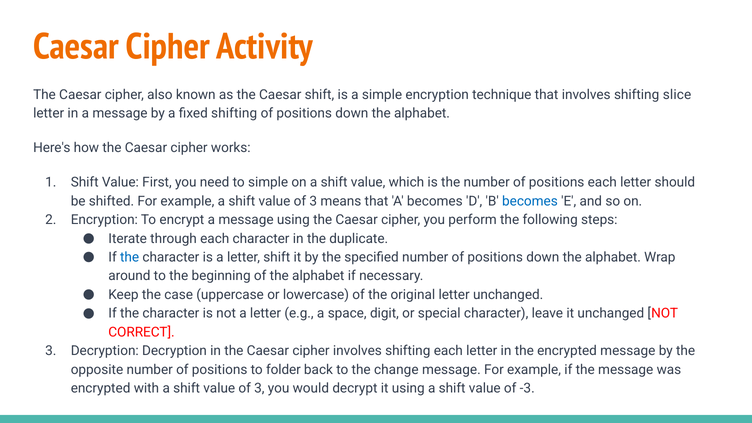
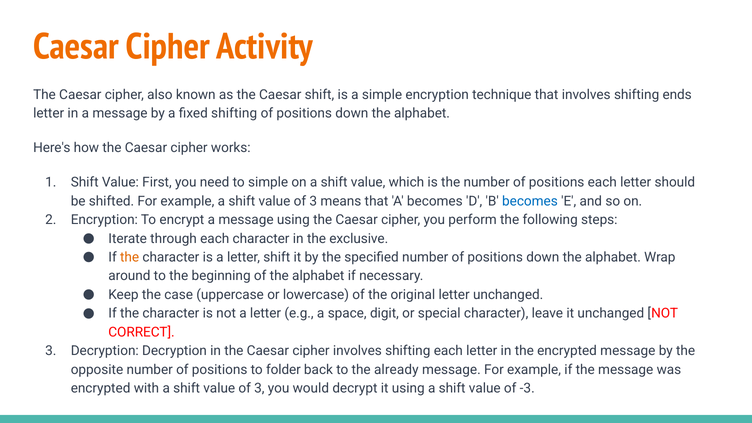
slice: slice -> ends (677, 95)
duplicate: duplicate -> exclusive (359, 239)
the colour: blue -> orange (130, 257)
change: change -> already (396, 370)
